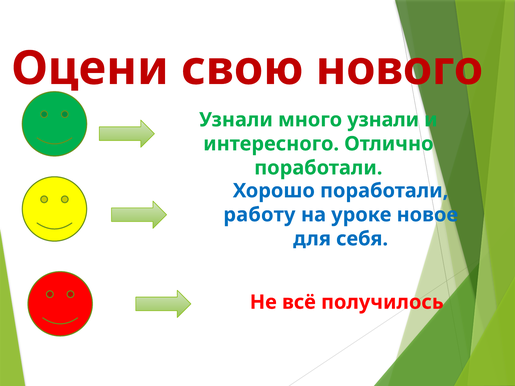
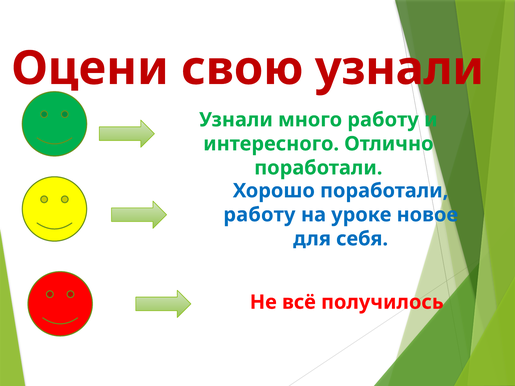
свою нового: нового -> узнали (399, 69)
много узнали: узнали -> работу (383, 120)
